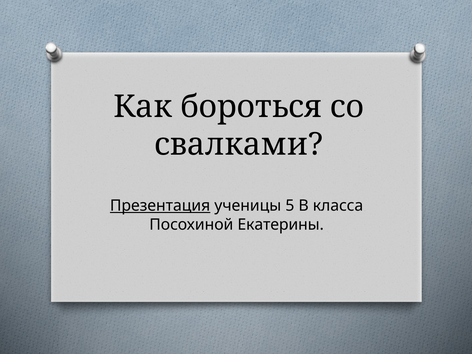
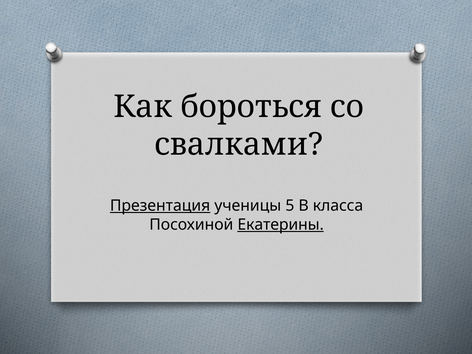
Екатерины underline: none -> present (281, 225)
